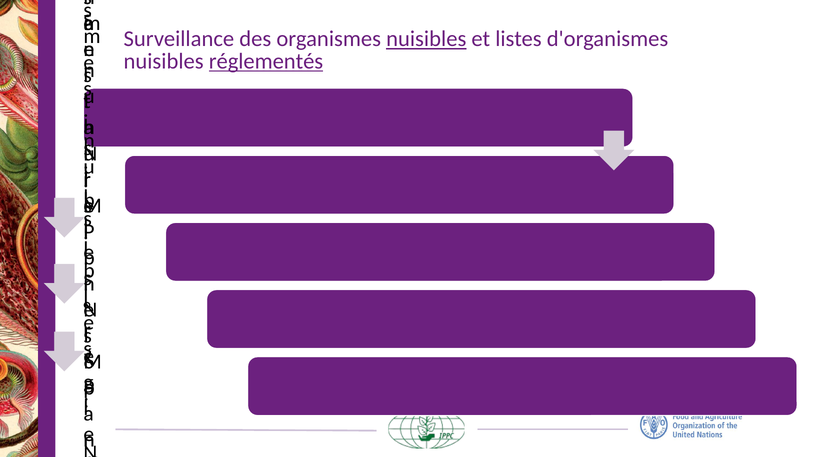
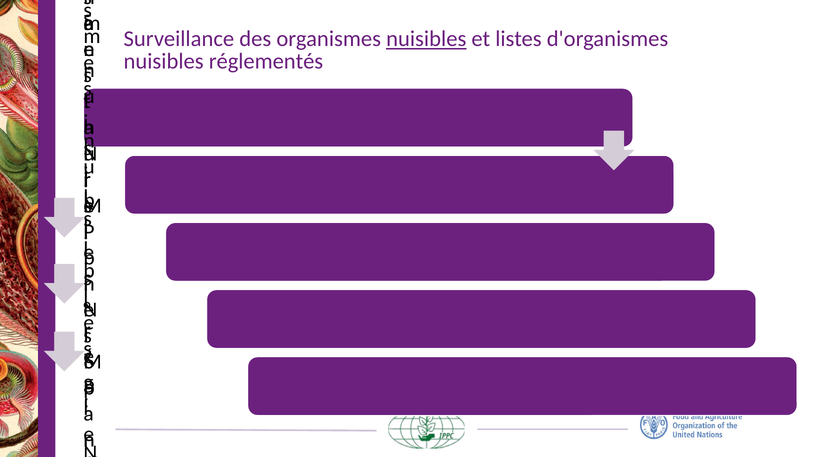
réglementés underline: present -> none (266, 61)
